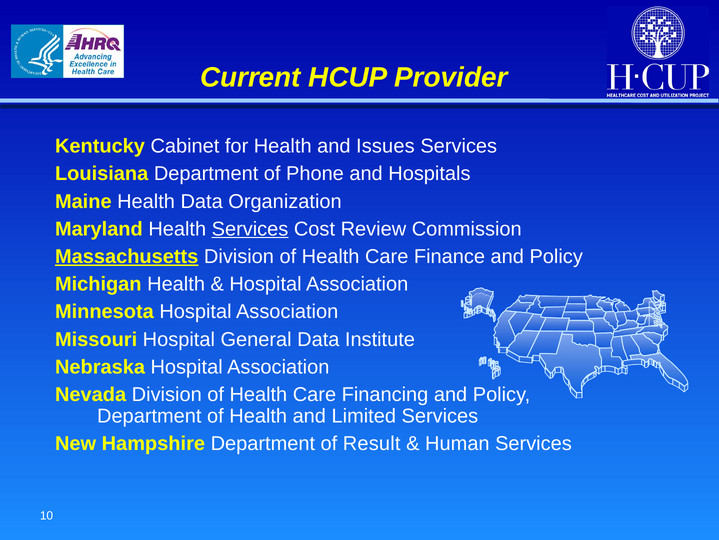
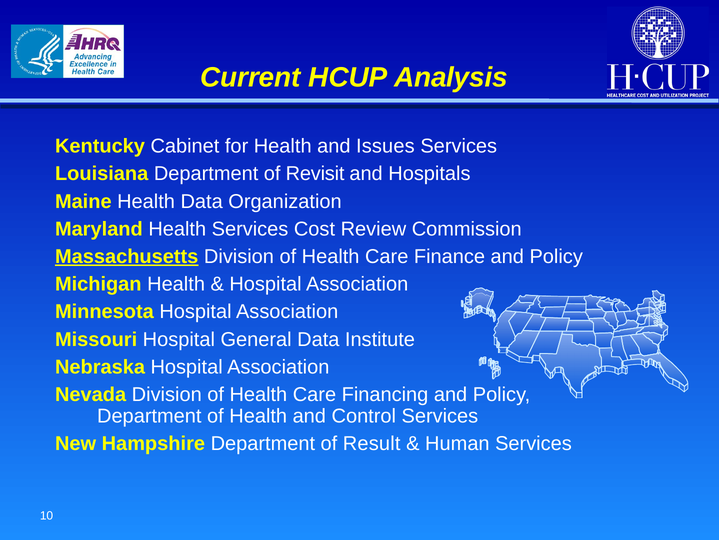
Provider: Provider -> Analysis (451, 78)
Phone: Phone -> Revisit (315, 174)
Services underline: present -> none (250, 229)
Limited: Limited -> Control (364, 416)
